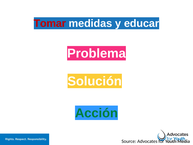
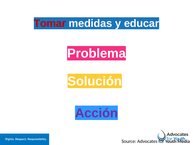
Acción colour: green -> purple (96, 113)
